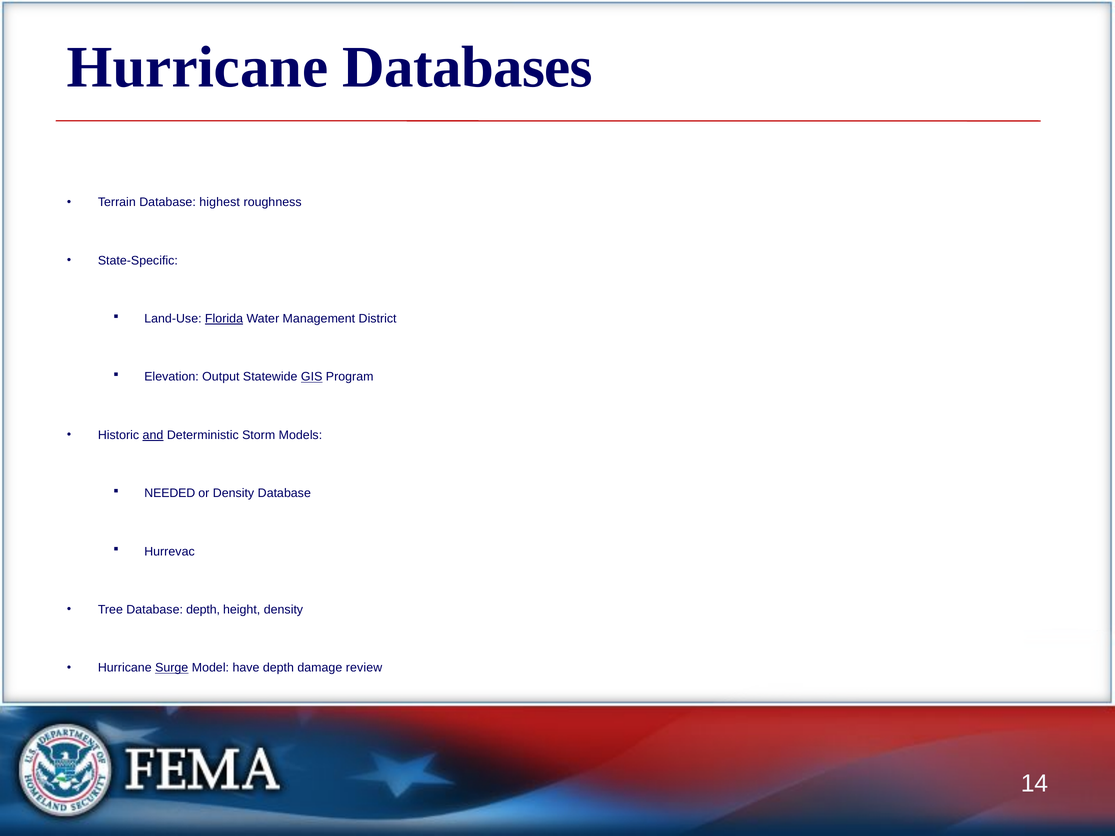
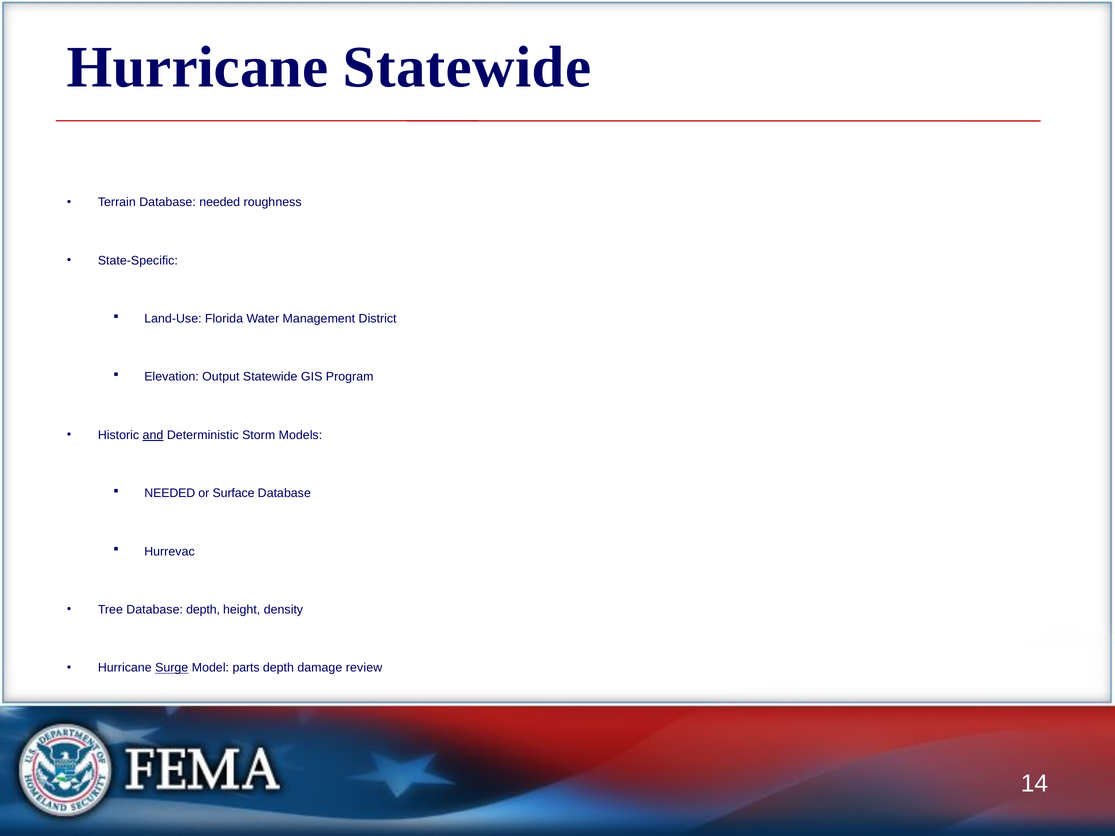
Hurricane Databases: Databases -> Statewide (467, 67)
Database highest: highest -> needed (220, 202)
Florida underline: present -> none (224, 319)
GIS underline: present -> none (312, 377)
or Density: Density -> Surface (234, 493)
have: have -> parts (246, 668)
